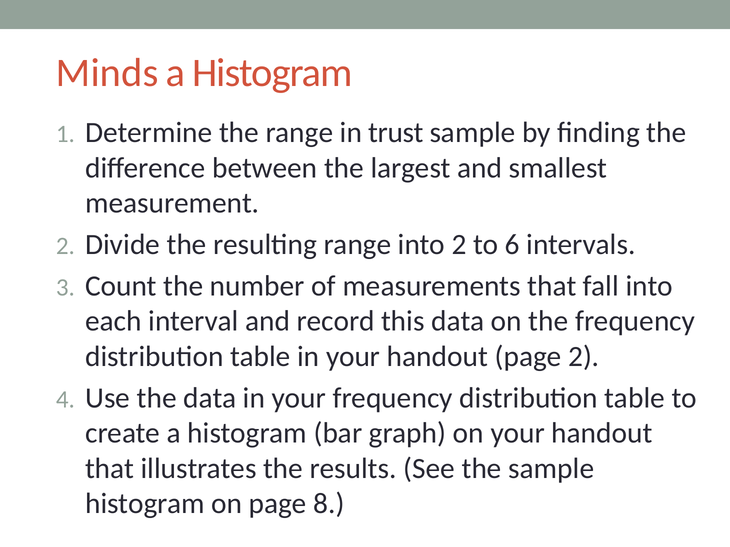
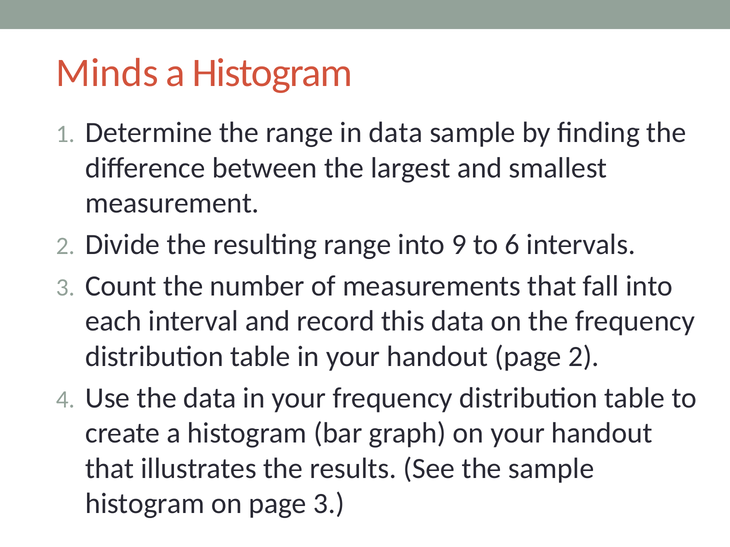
in trust: trust -> data (396, 133)
into 2: 2 -> 9 (459, 245)
page 8: 8 -> 3 (329, 504)
